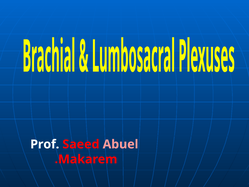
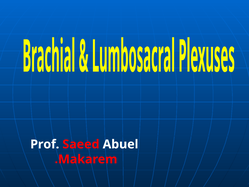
Abuel colour: pink -> white (121, 144)
